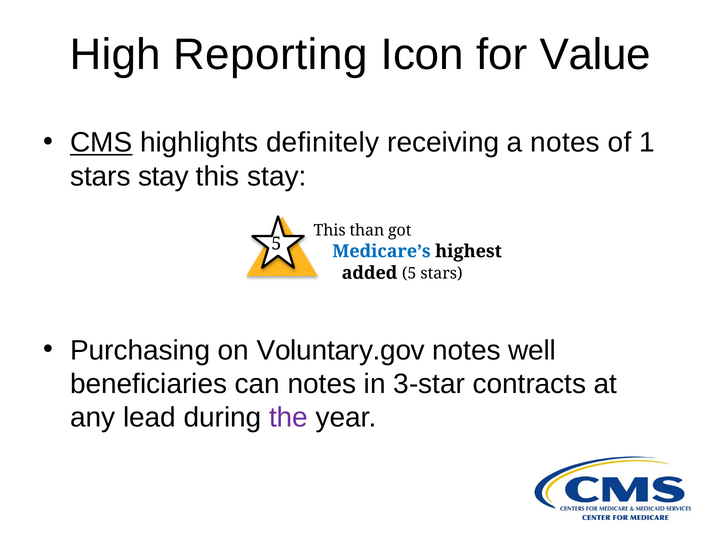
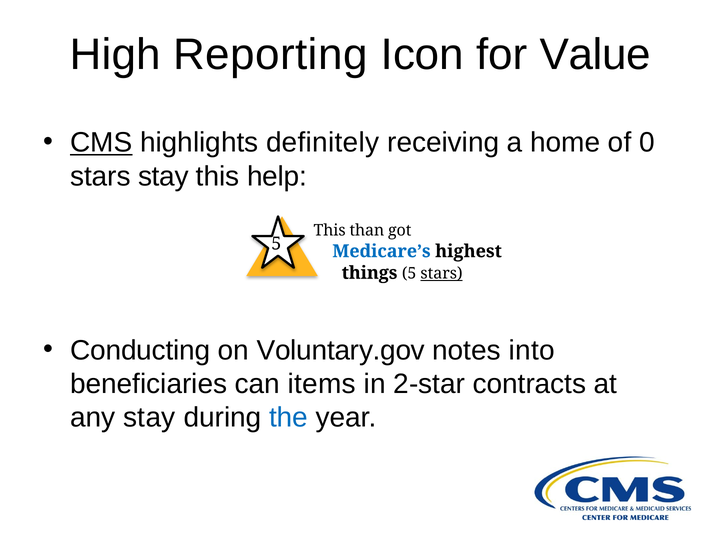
a notes: notes -> home (565, 142)
1: 1 -> 0 (647, 142)
this stay: stay -> help (277, 176)
added: added -> things (370, 273)
stars underline: none -> present (442, 273)
Purchasing: Purchasing -> Conducting (140, 350)
well: well -> into (532, 350)
can notes: notes -> items (322, 384)
3-star: 3-star -> 2-star (429, 384)
any lead: lead -> stay (149, 417)
the colour: purple -> blue (289, 417)
